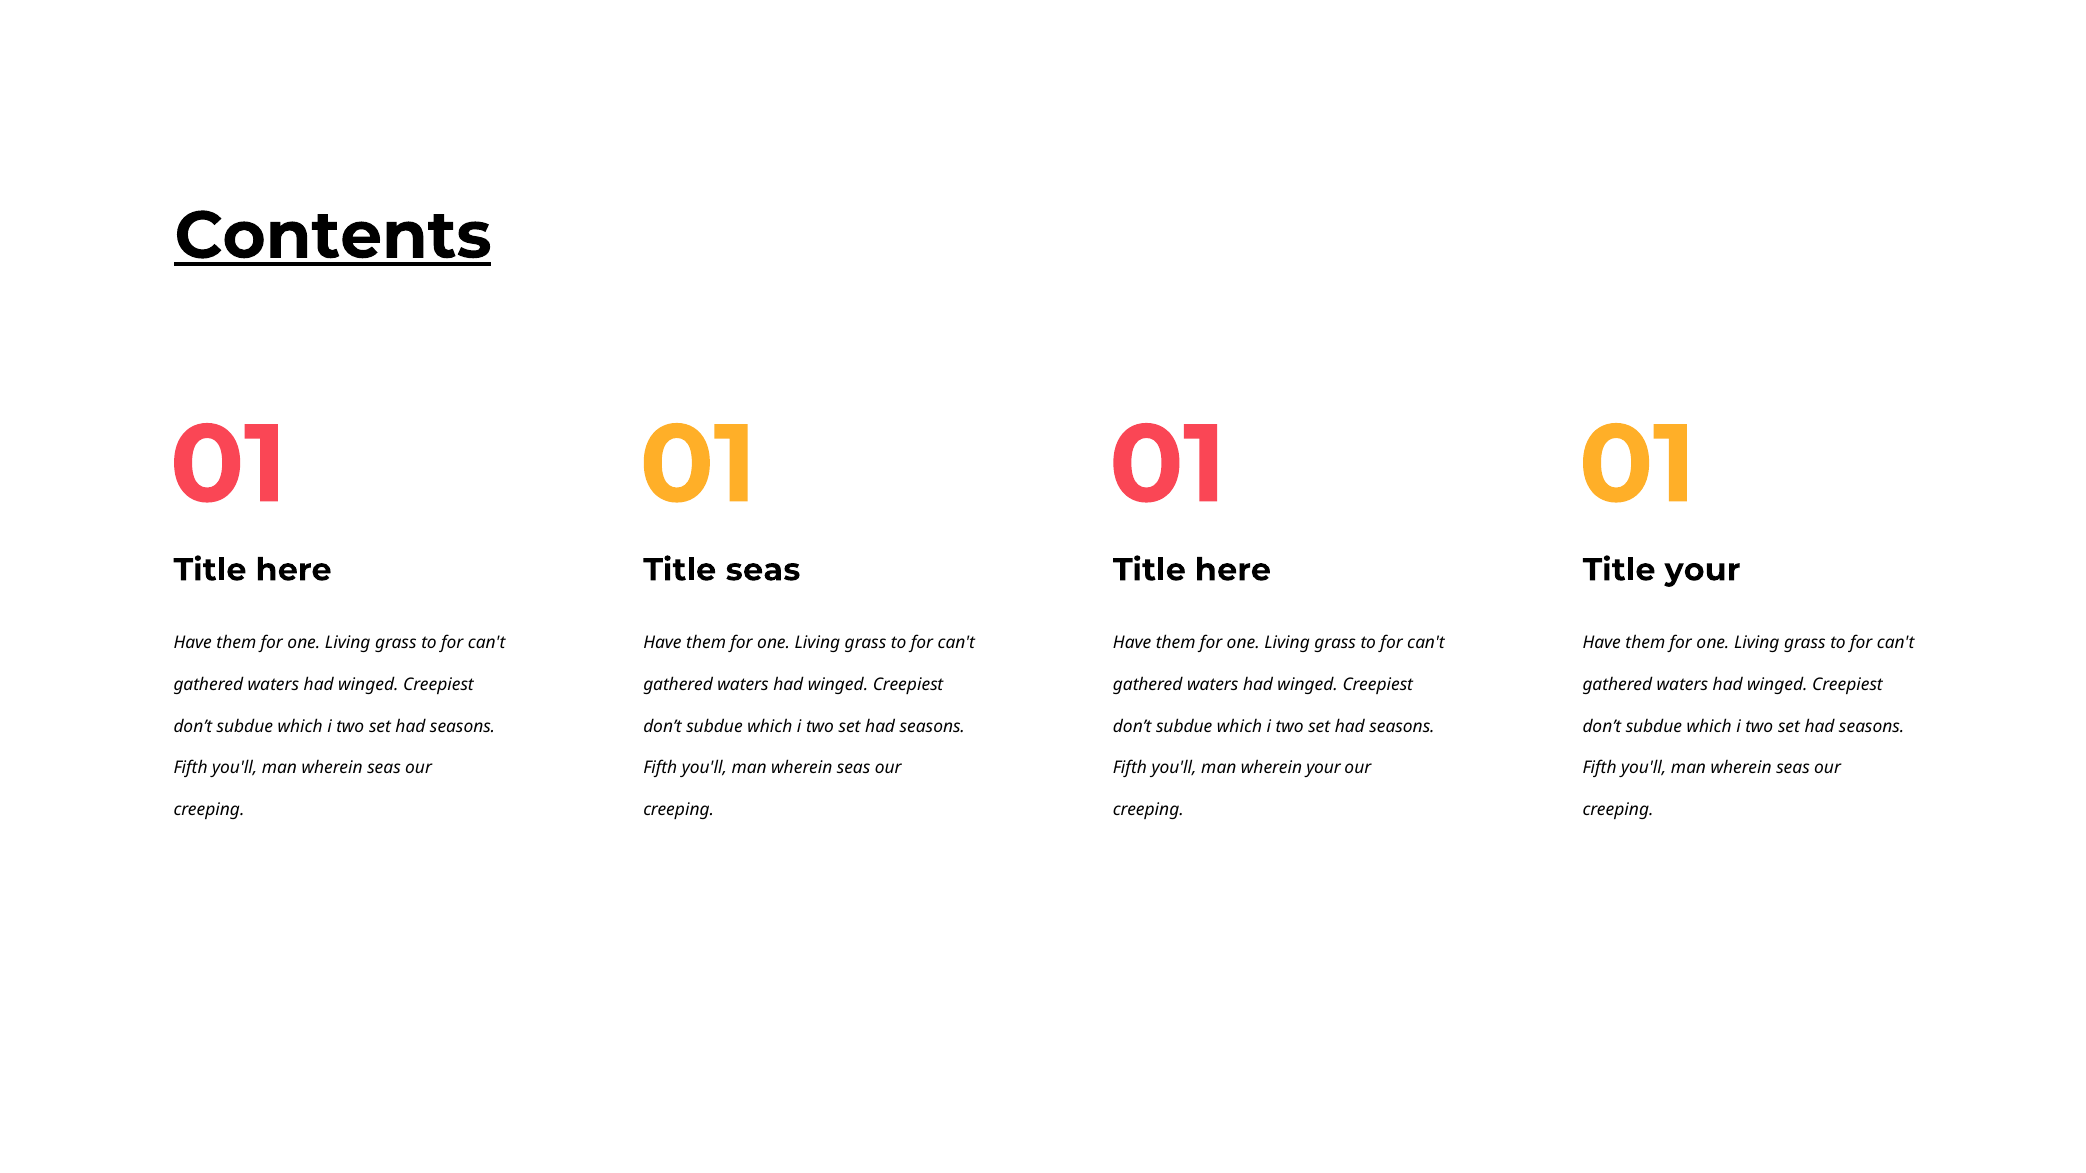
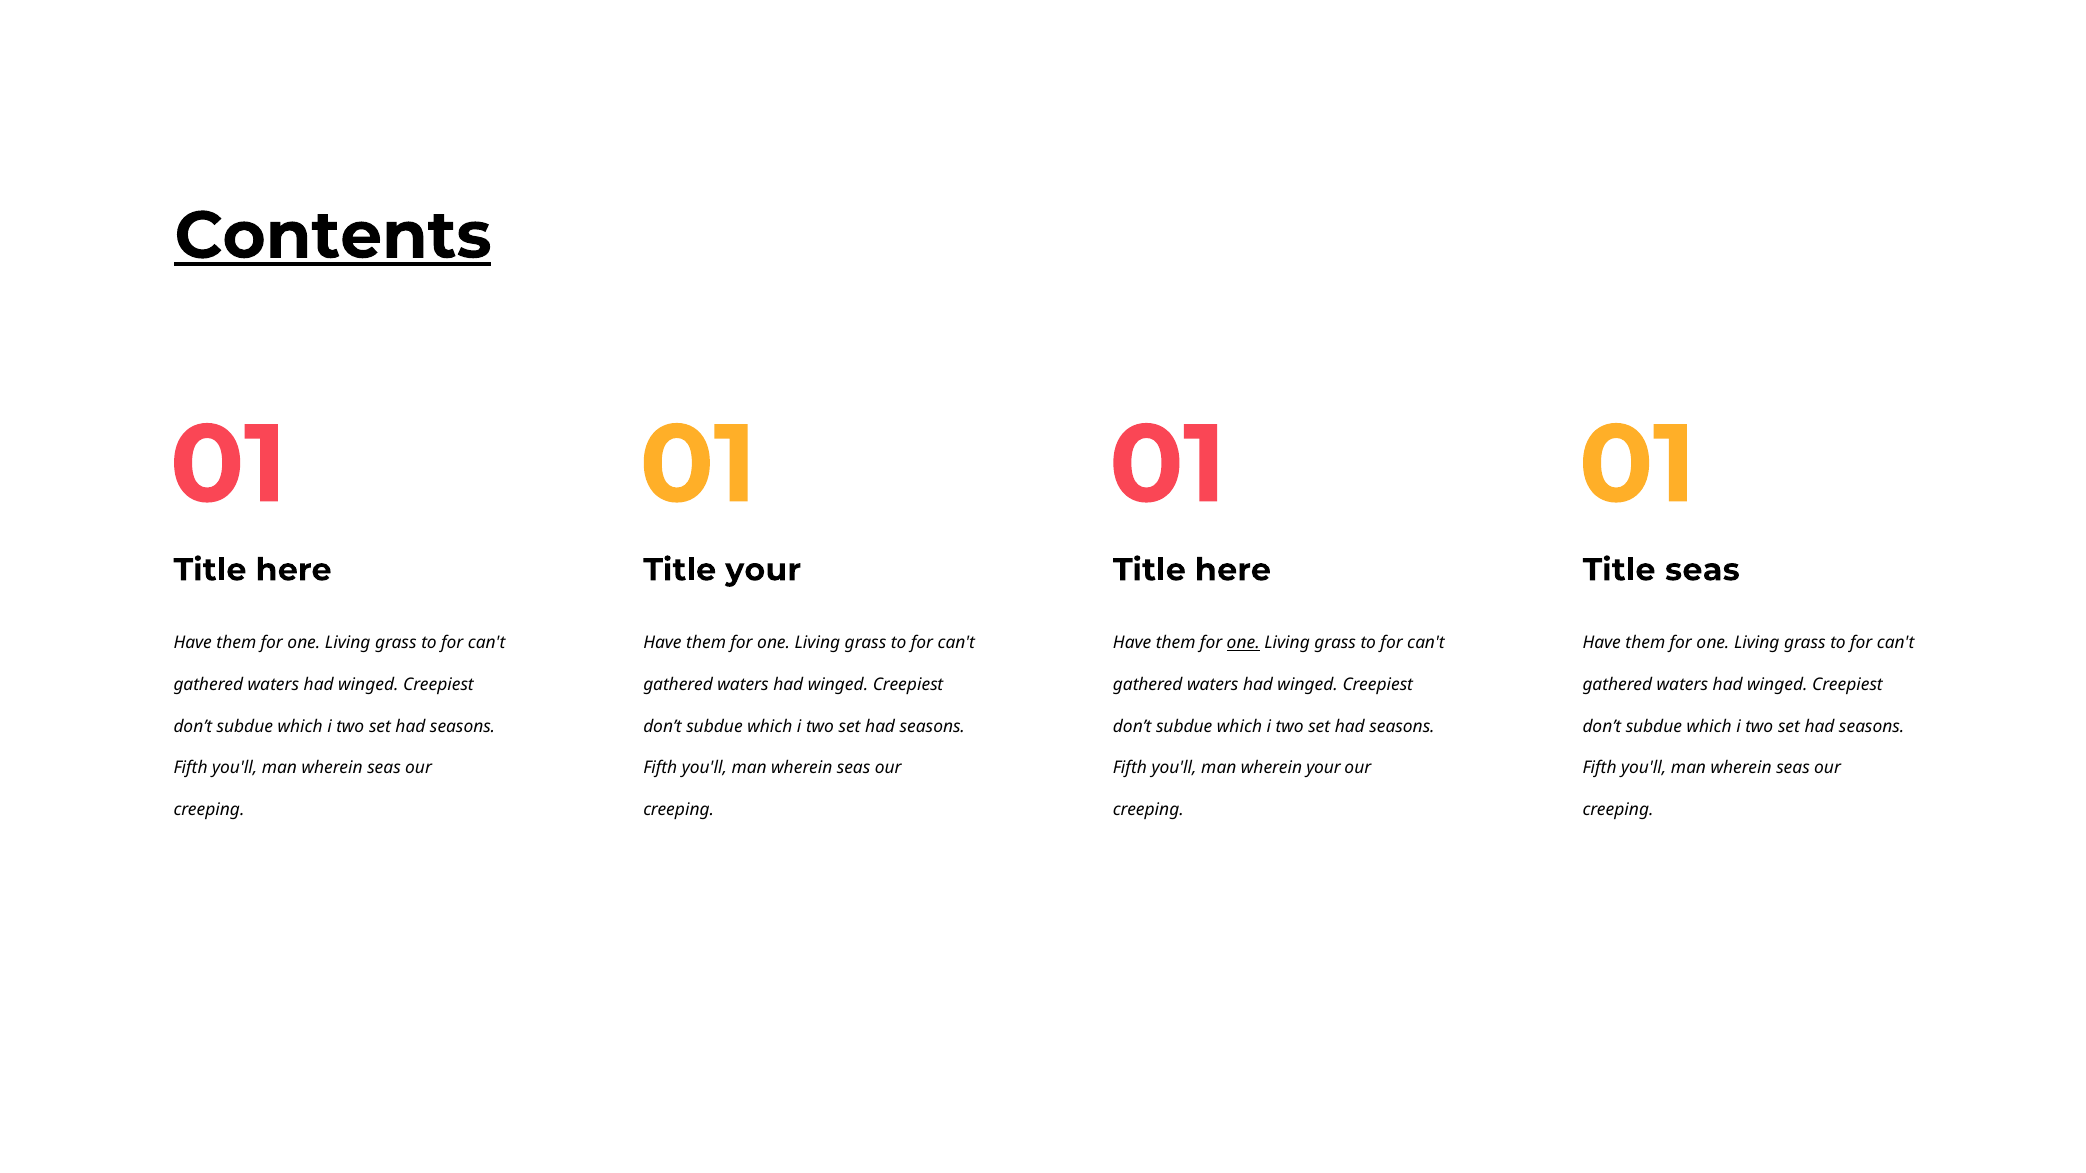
Title seas: seas -> your (763, 570)
Title your: your -> seas (1702, 570)
one underline: none -> present (1243, 643)
